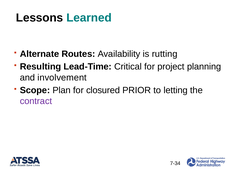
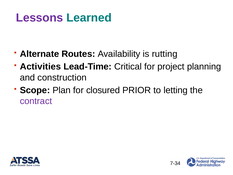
Lessons colour: black -> purple (40, 18)
Resulting: Resulting -> Activities (40, 67)
involvement: involvement -> construction (62, 77)
